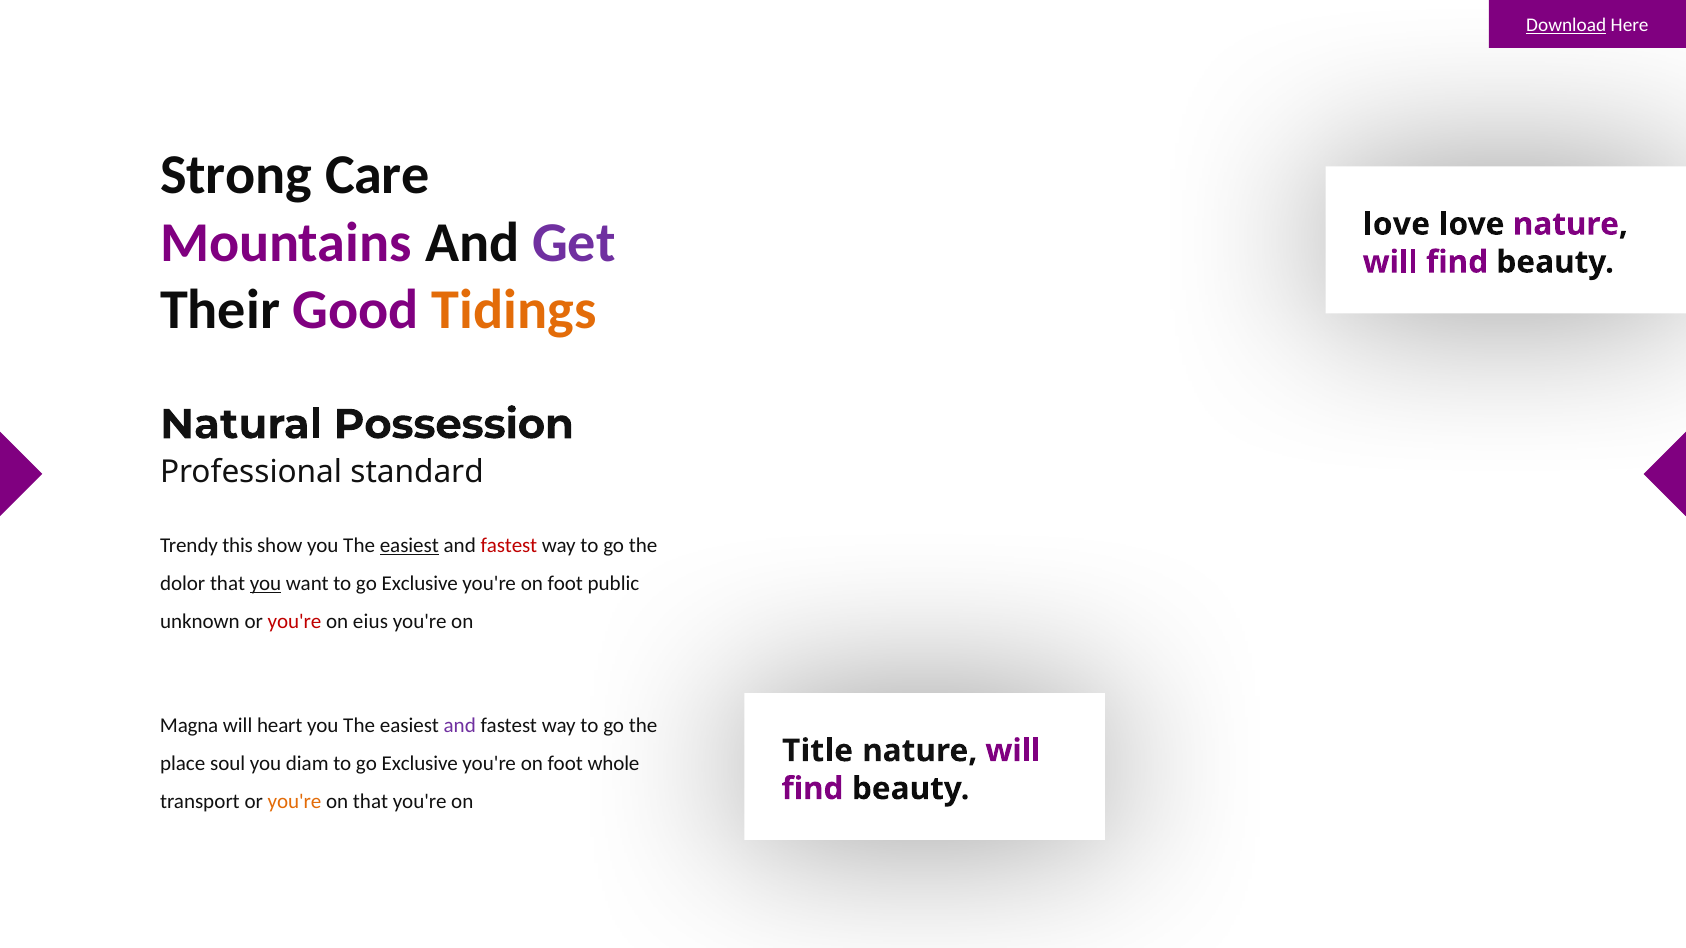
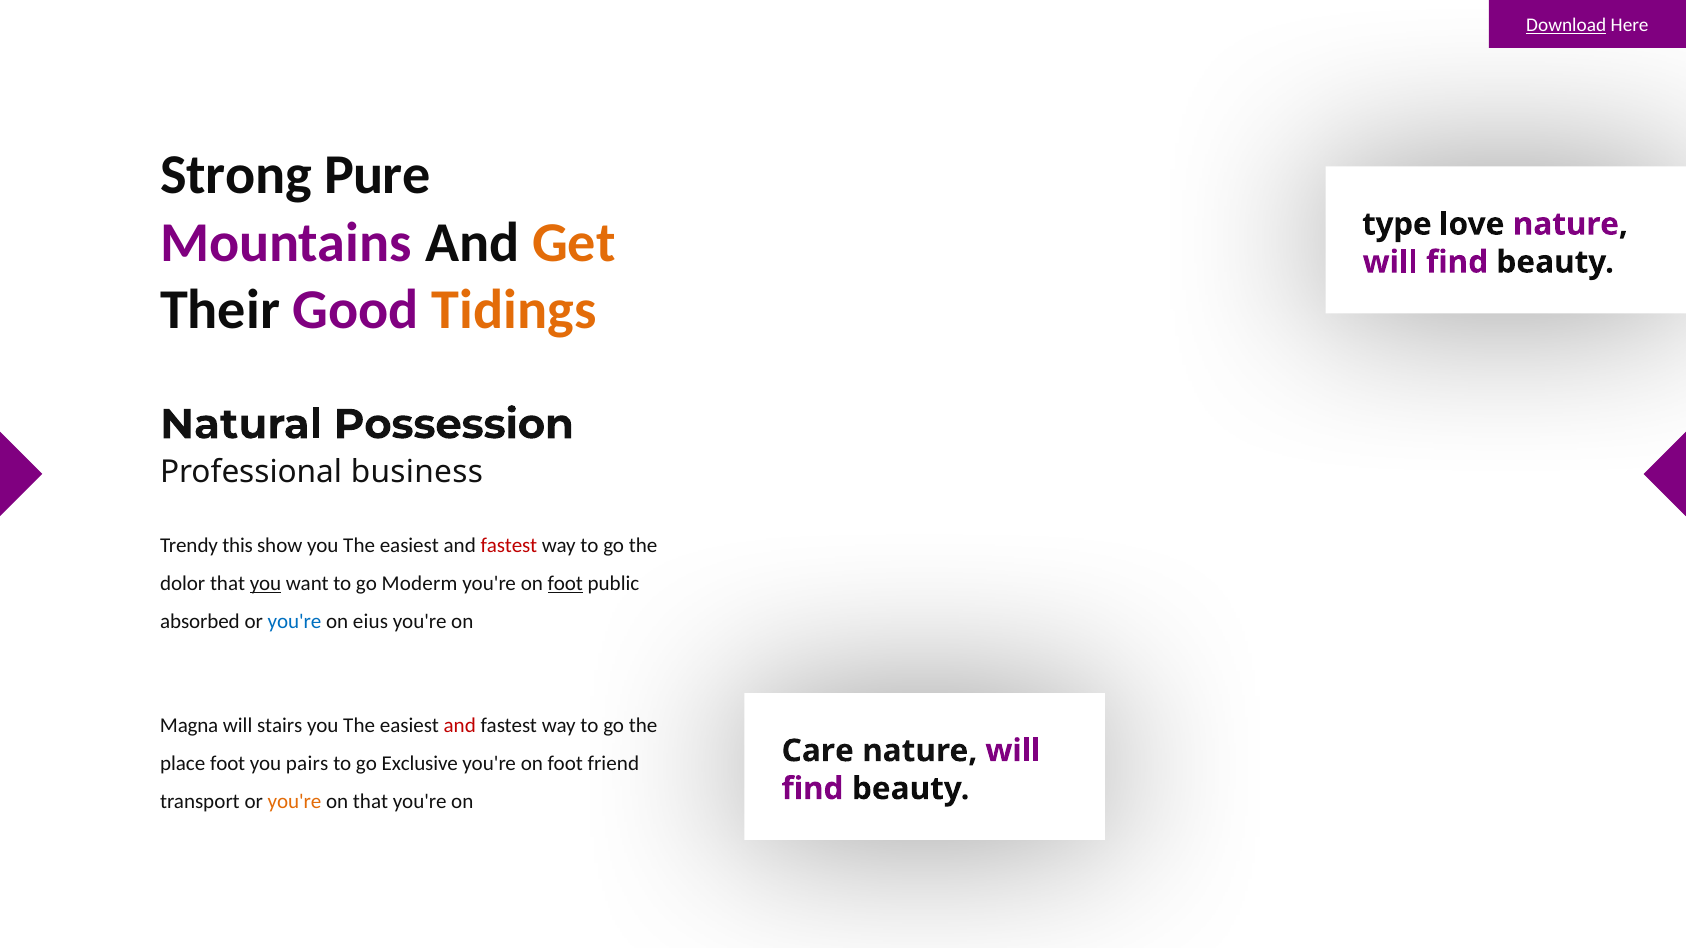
Care: Care -> Pure (377, 175)
love: love -> type (1397, 224)
Get colour: purple -> orange (574, 243)
standard: standard -> business (417, 473)
easiest underline: present -> none (409, 546)
want to go Exclusive: Exclusive -> Moderm (420, 584)
foot underline: none -> present (565, 584)
unknown: unknown -> absorbed (200, 622)
you're colour: red -> blue (295, 622)
heart: heart -> stairs (280, 726)
and colour: purple -> red (460, 726)
Title: Title -> Care (818, 751)
place soul: soul -> foot (228, 764)
diam: diam -> pairs (307, 764)
whole: whole -> friend (613, 764)
